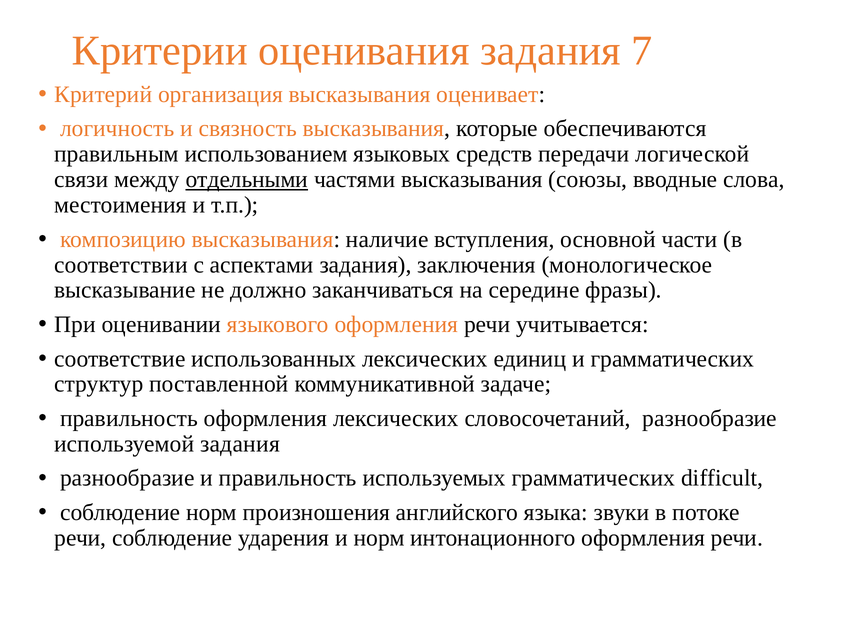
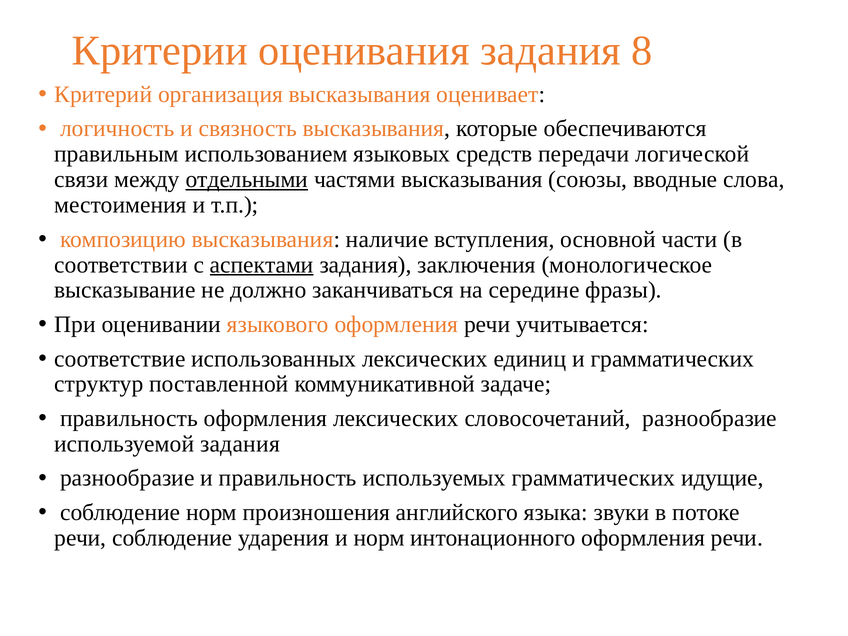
7: 7 -> 8 (642, 51)
аспектами underline: none -> present (262, 265)
difficult: difficult -> идущие (722, 478)
